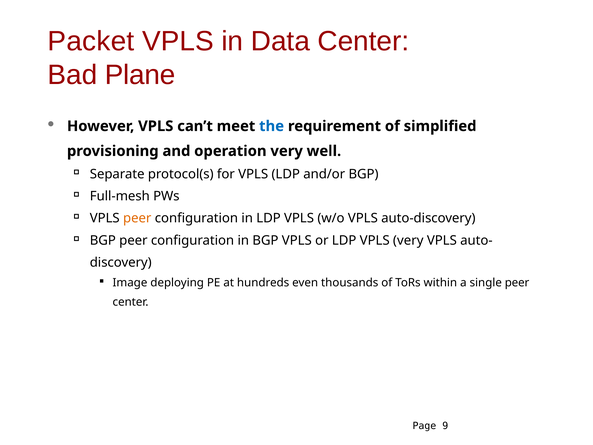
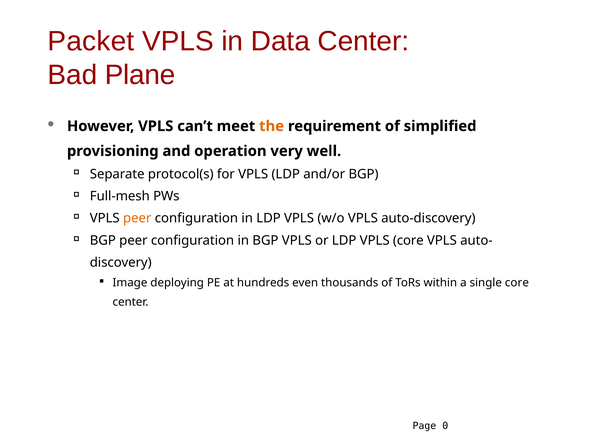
the colour: blue -> orange (272, 126)
VPLS very: very -> core (408, 240)
single peer: peer -> core (517, 283)
9: 9 -> 0 (445, 426)
